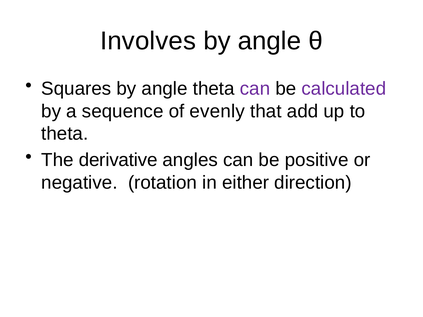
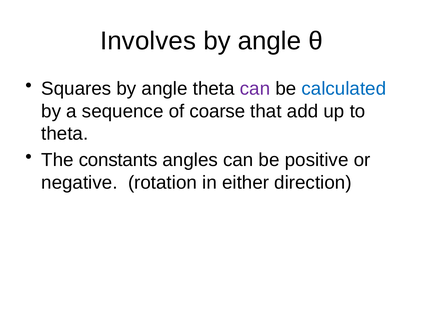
calculated colour: purple -> blue (344, 89)
evenly: evenly -> coarse (217, 111)
derivative: derivative -> constants (118, 160)
